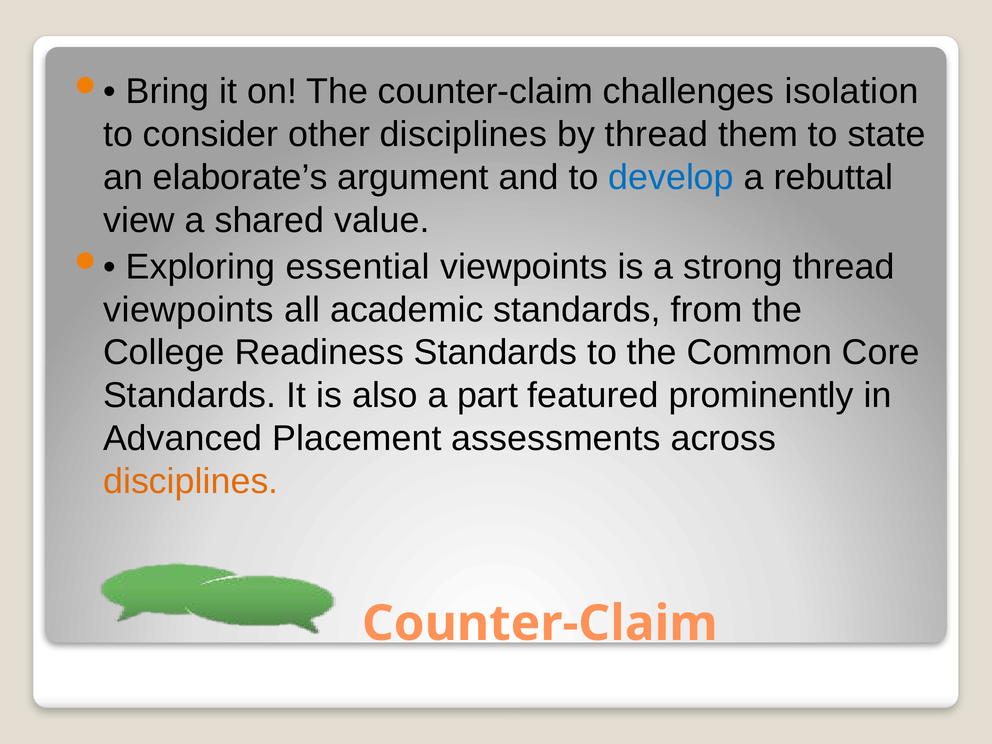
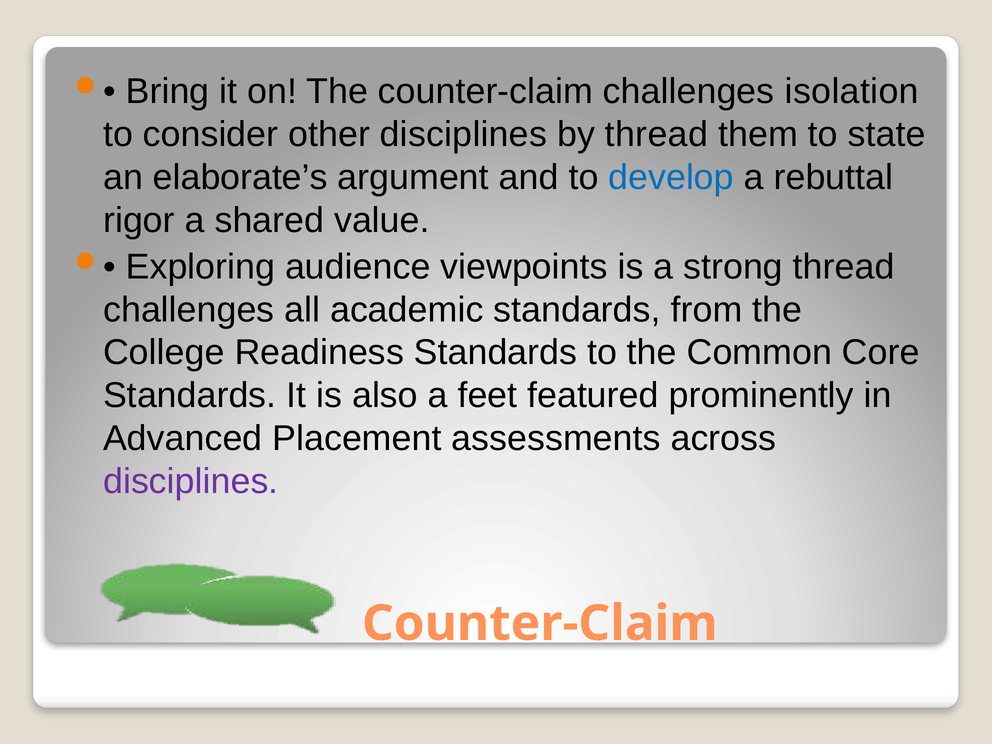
view: view -> rigor (139, 220)
essential: essential -> audience (358, 267)
viewpoints: viewpoints -> challenges (189, 310)
part: part -> feet (487, 396)
disciplines colour: orange -> purple (191, 482)
